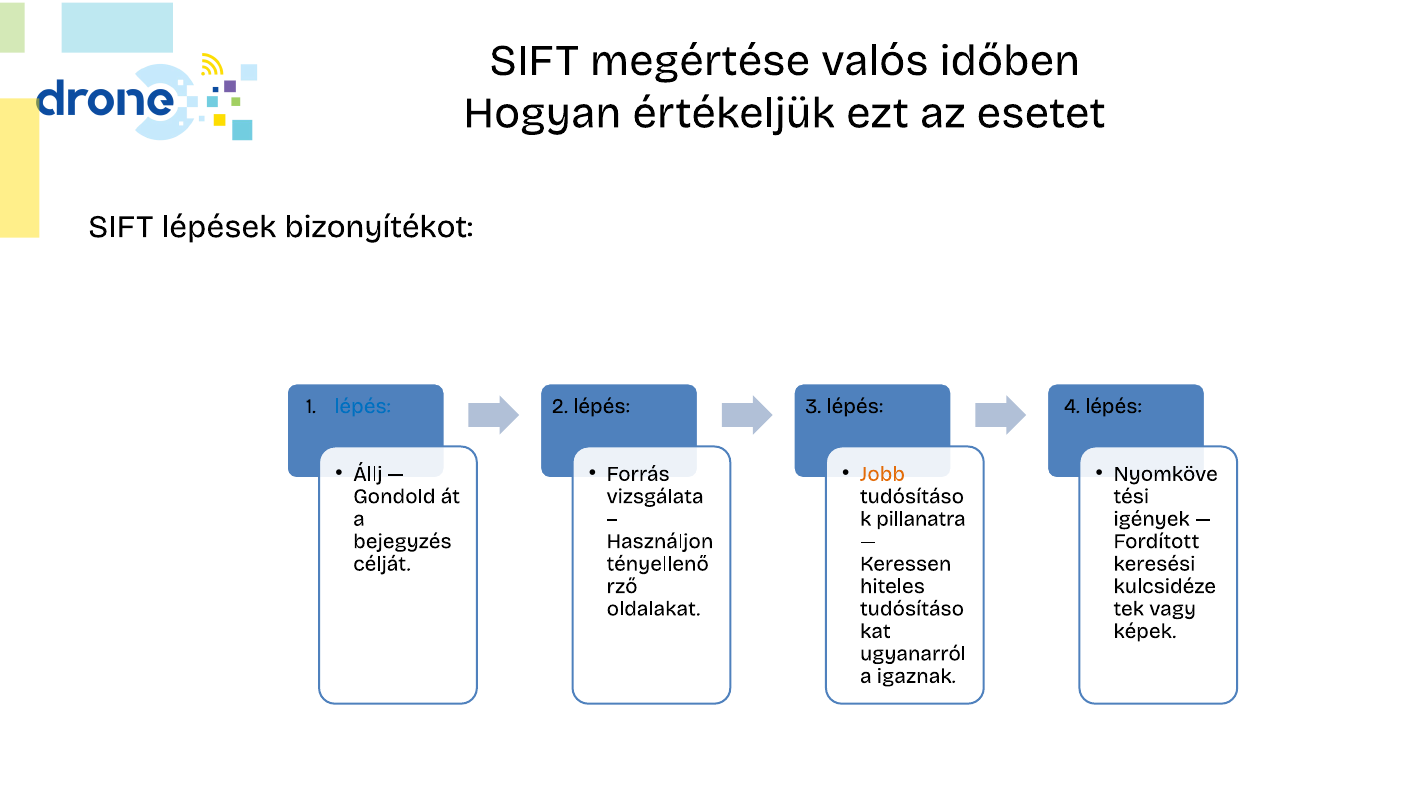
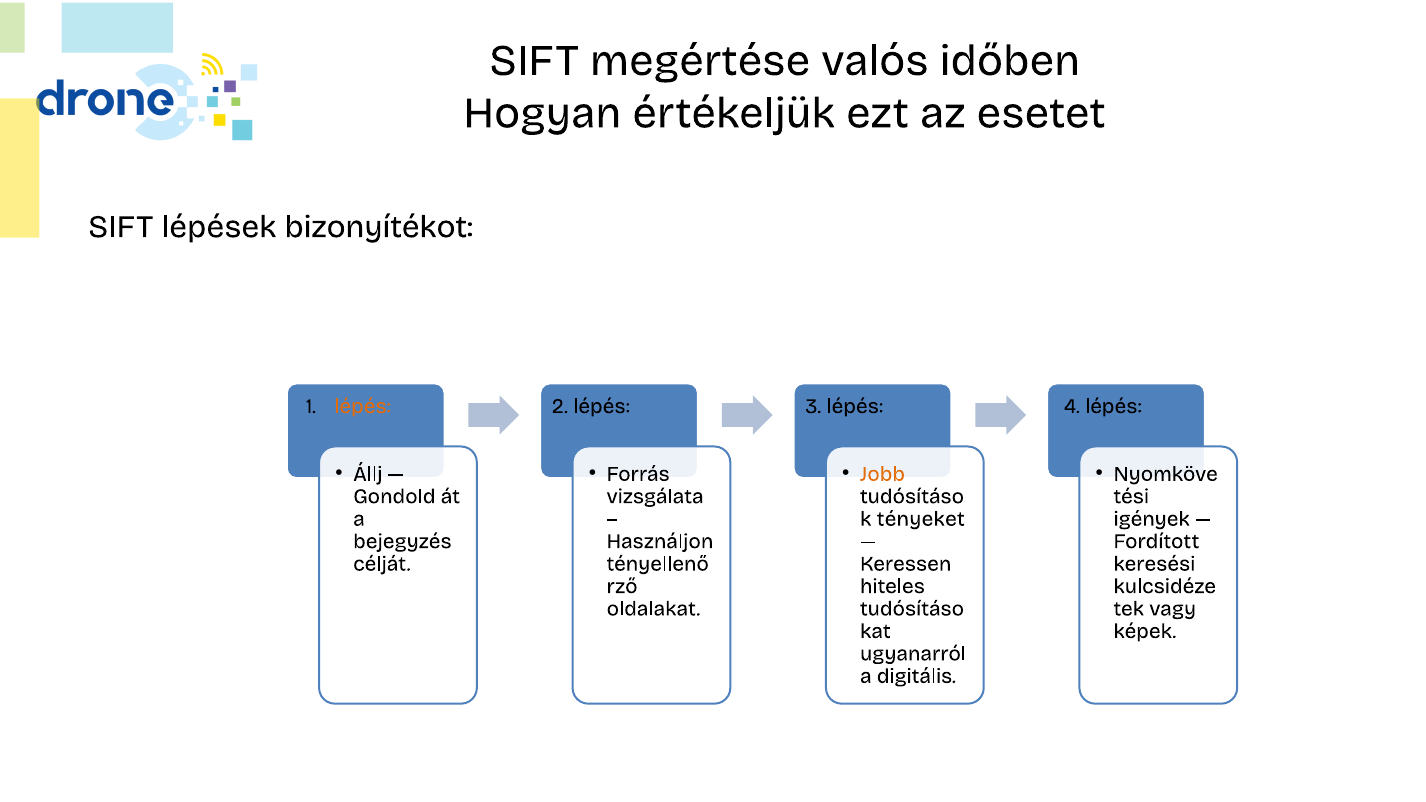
lépés colour: blue -> orange (362, 406)
pillanatra: pillanatra -> tényeket (921, 519)
igaznak: igaznak -> digitális (916, 676)
